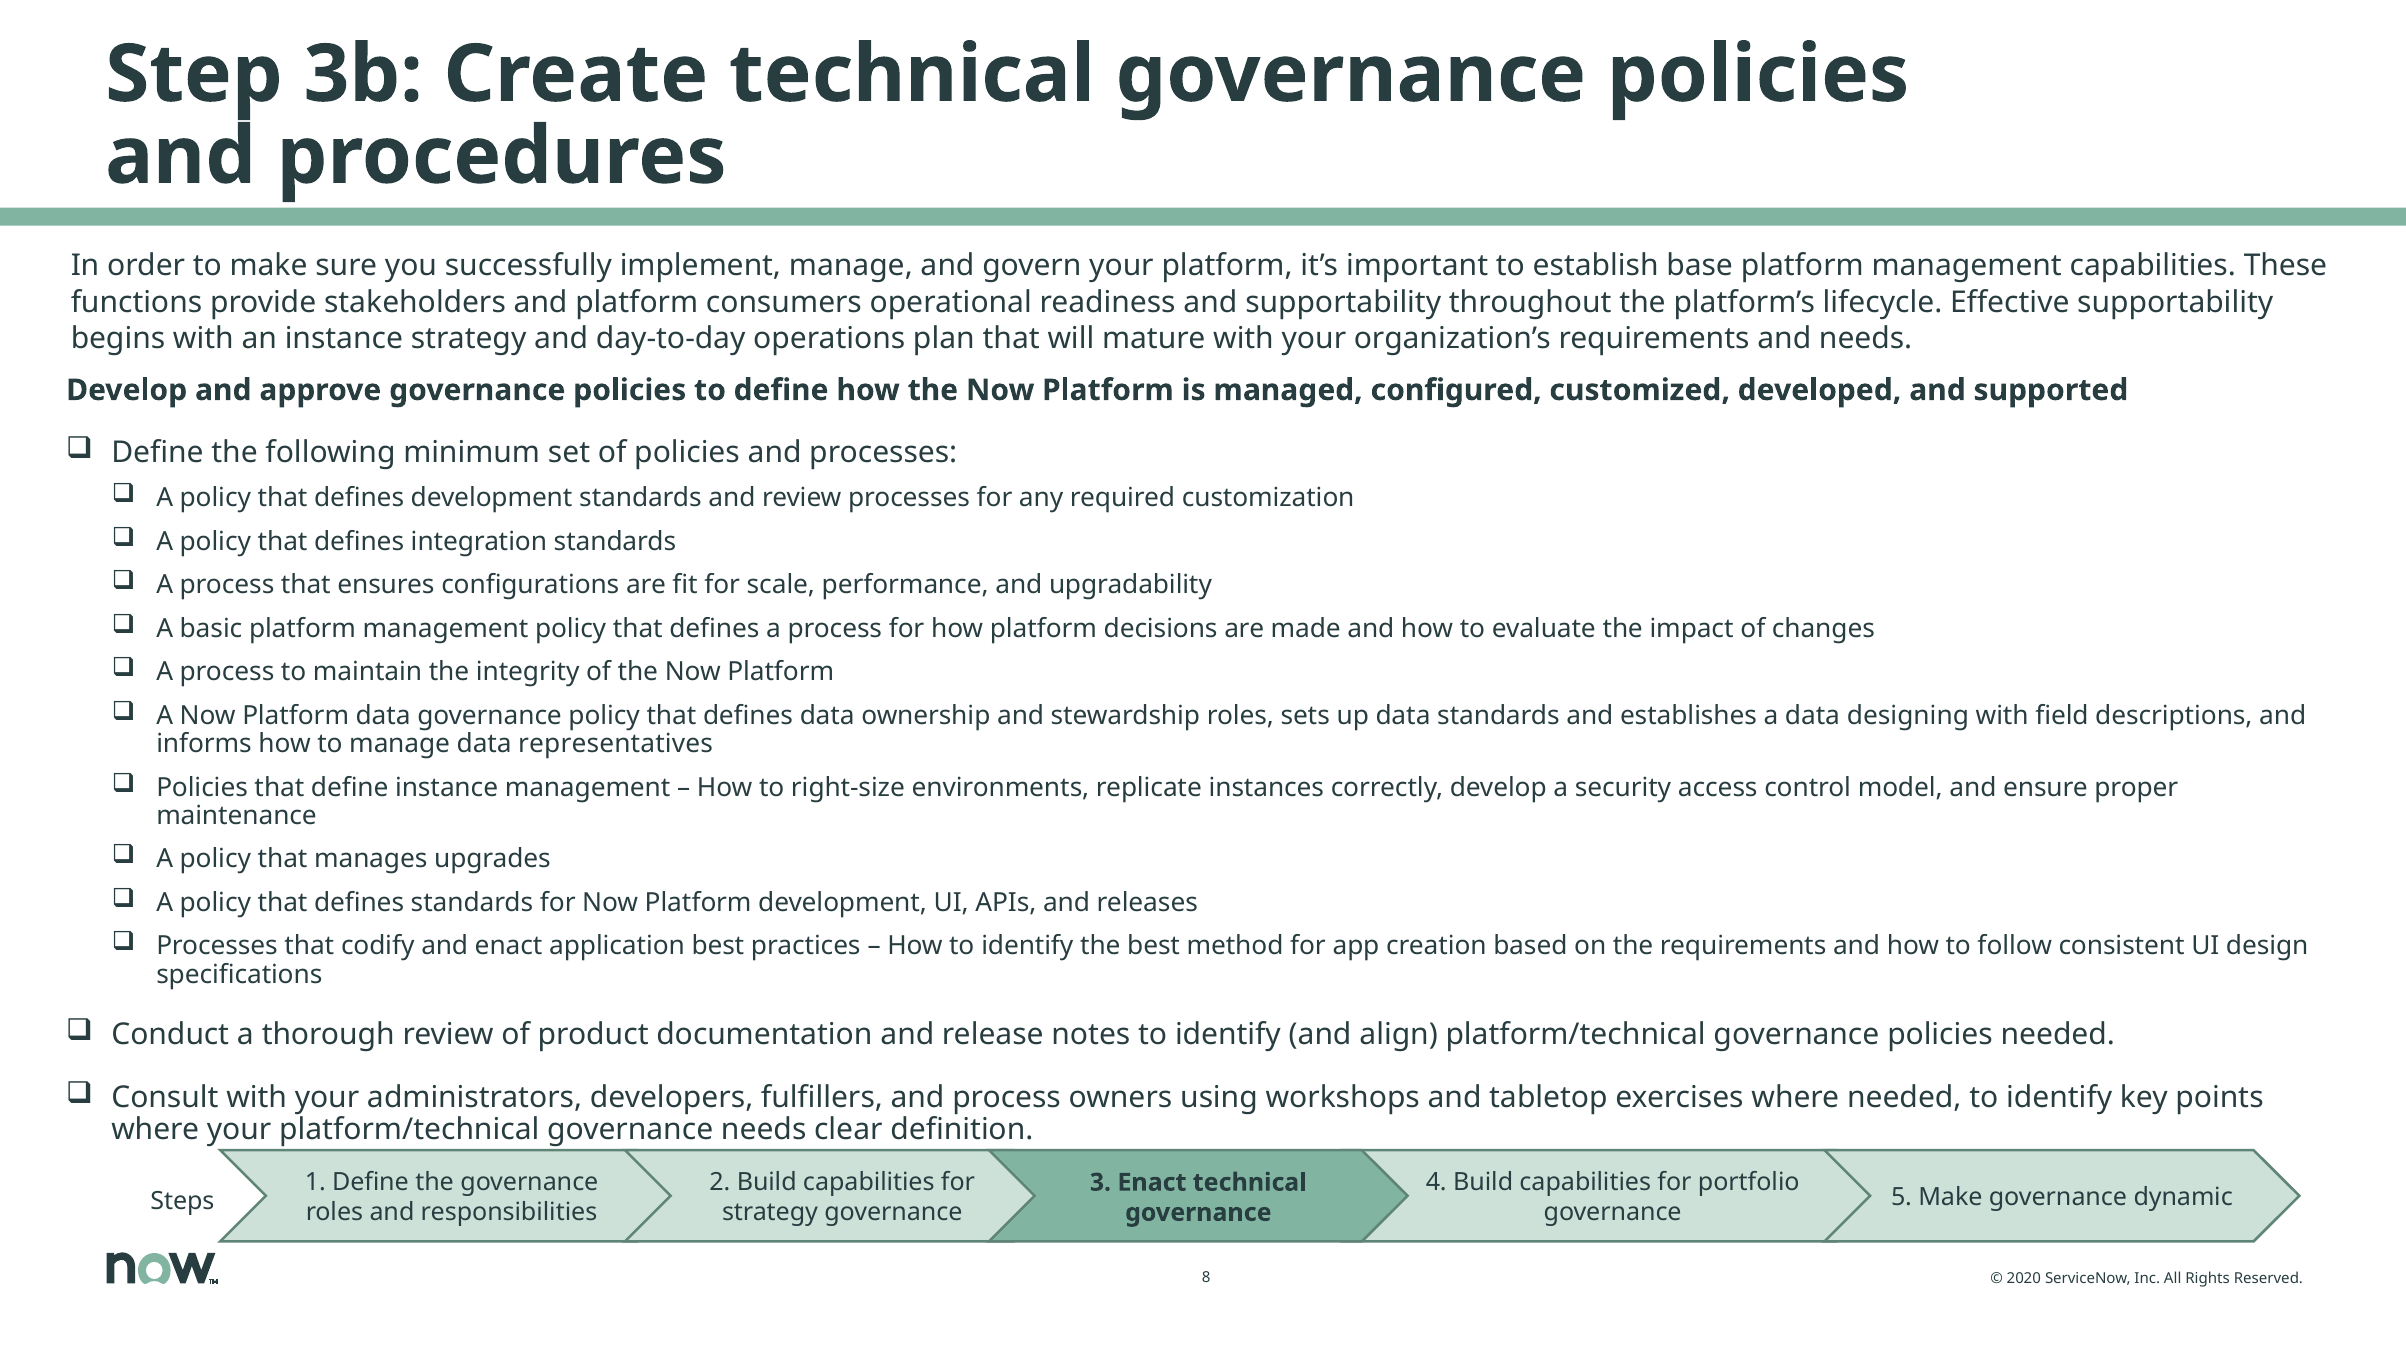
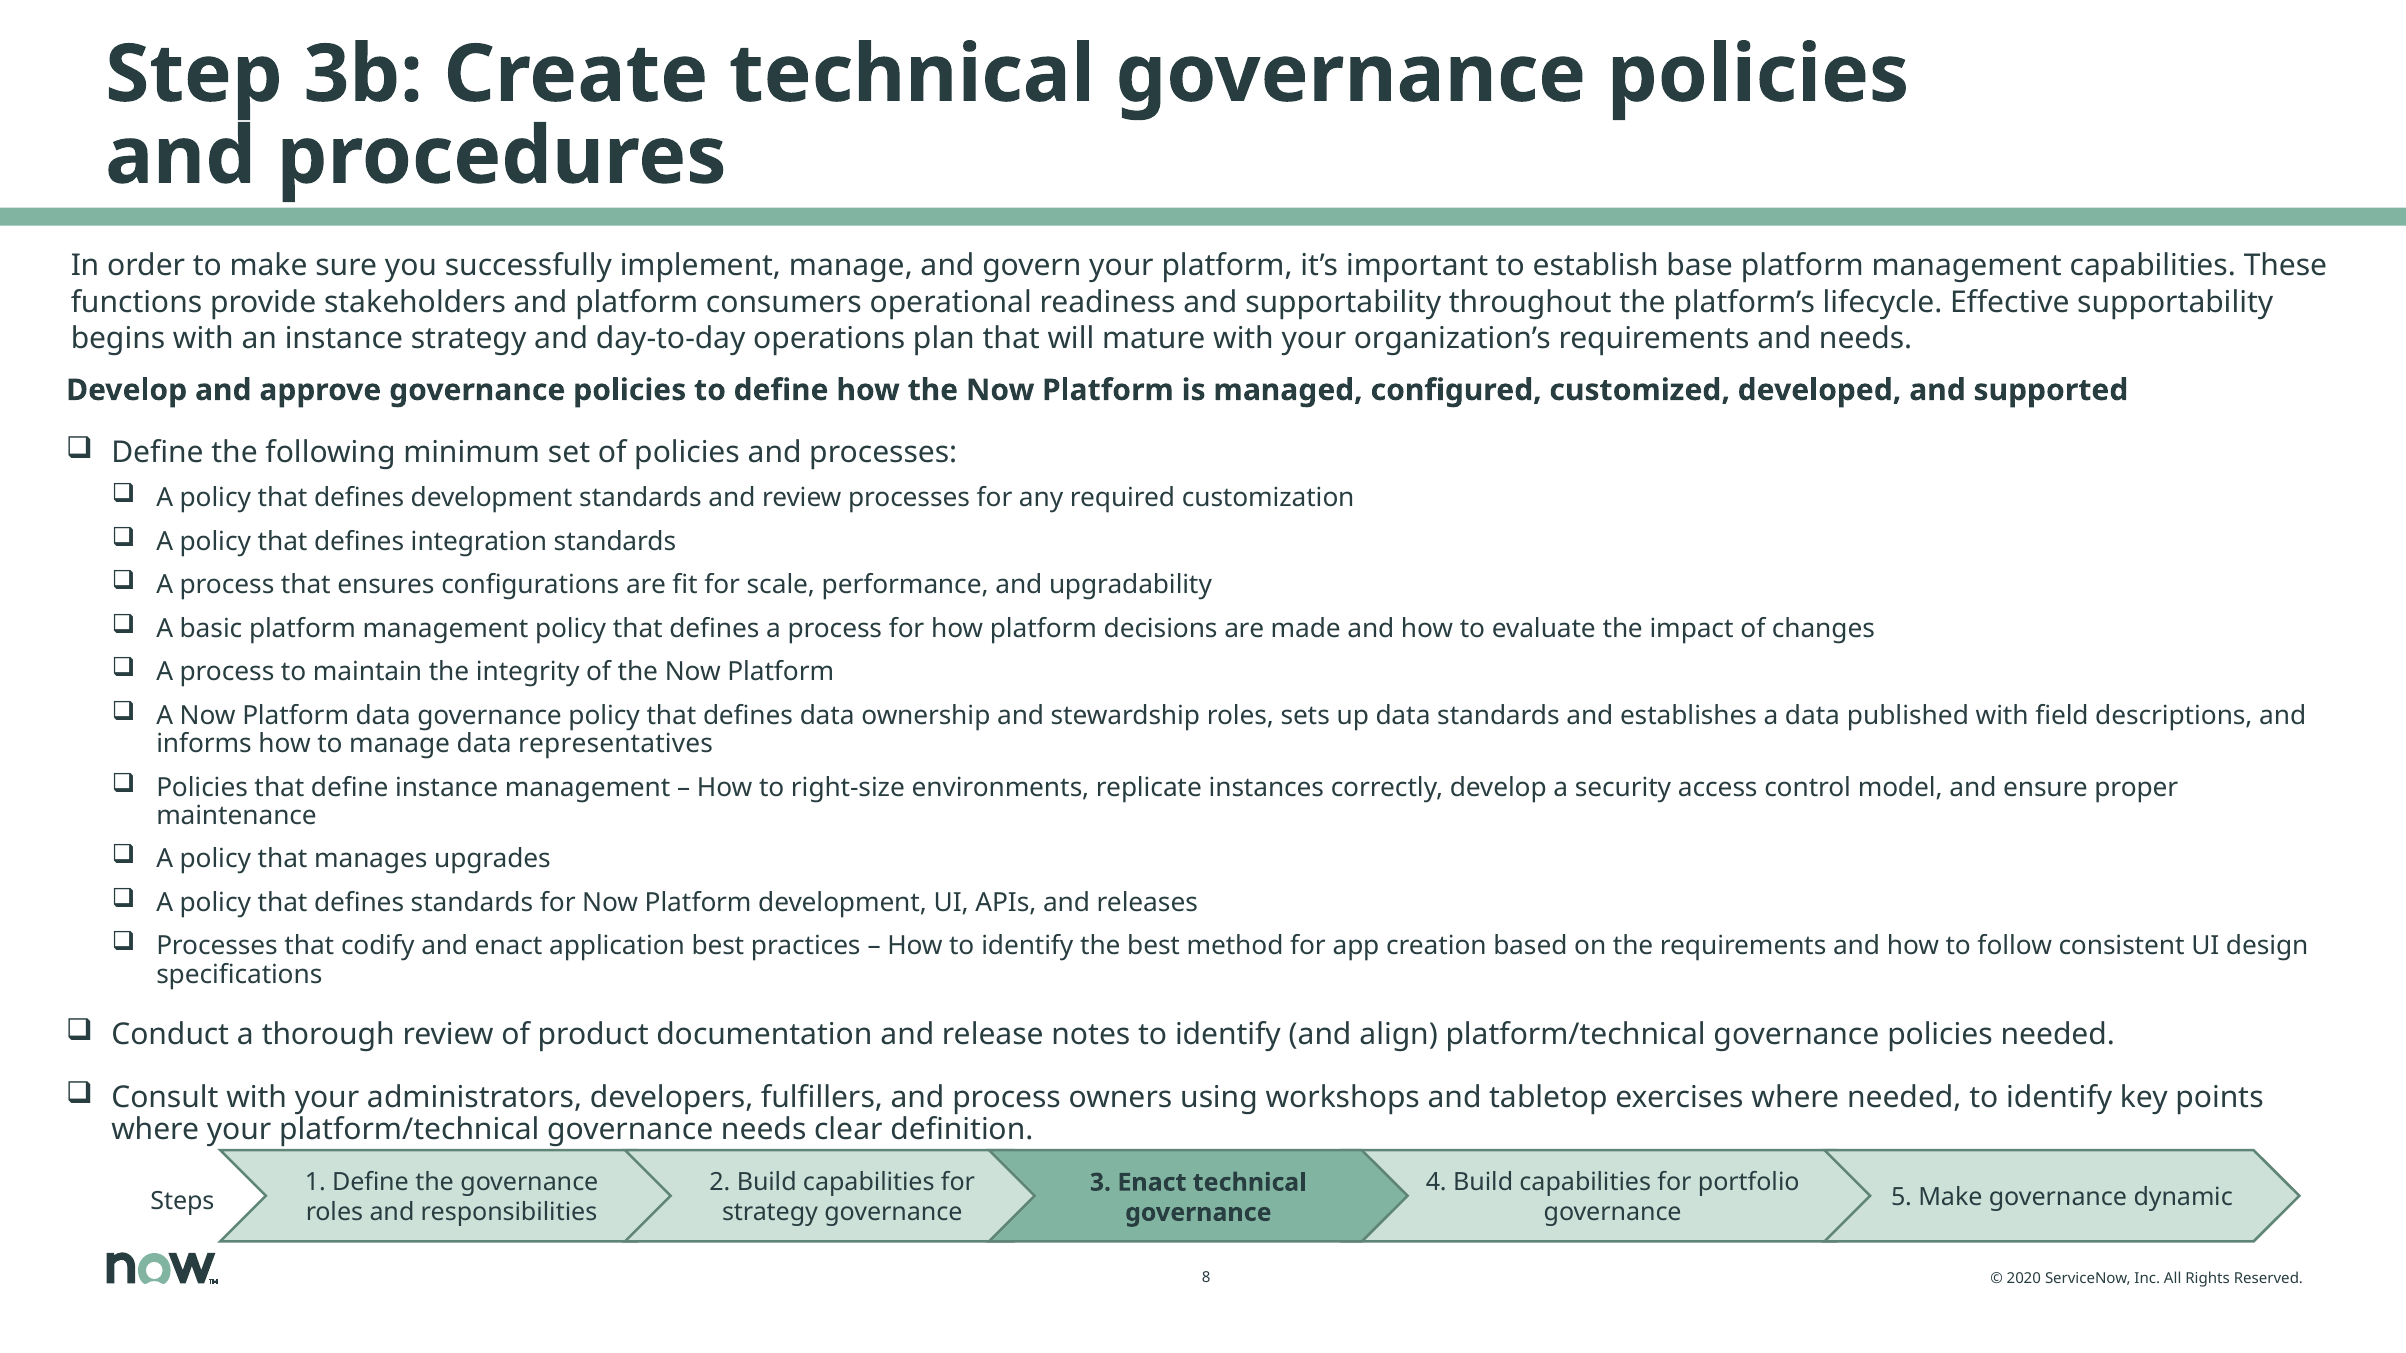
designing: designing -> published (1908, 716)
